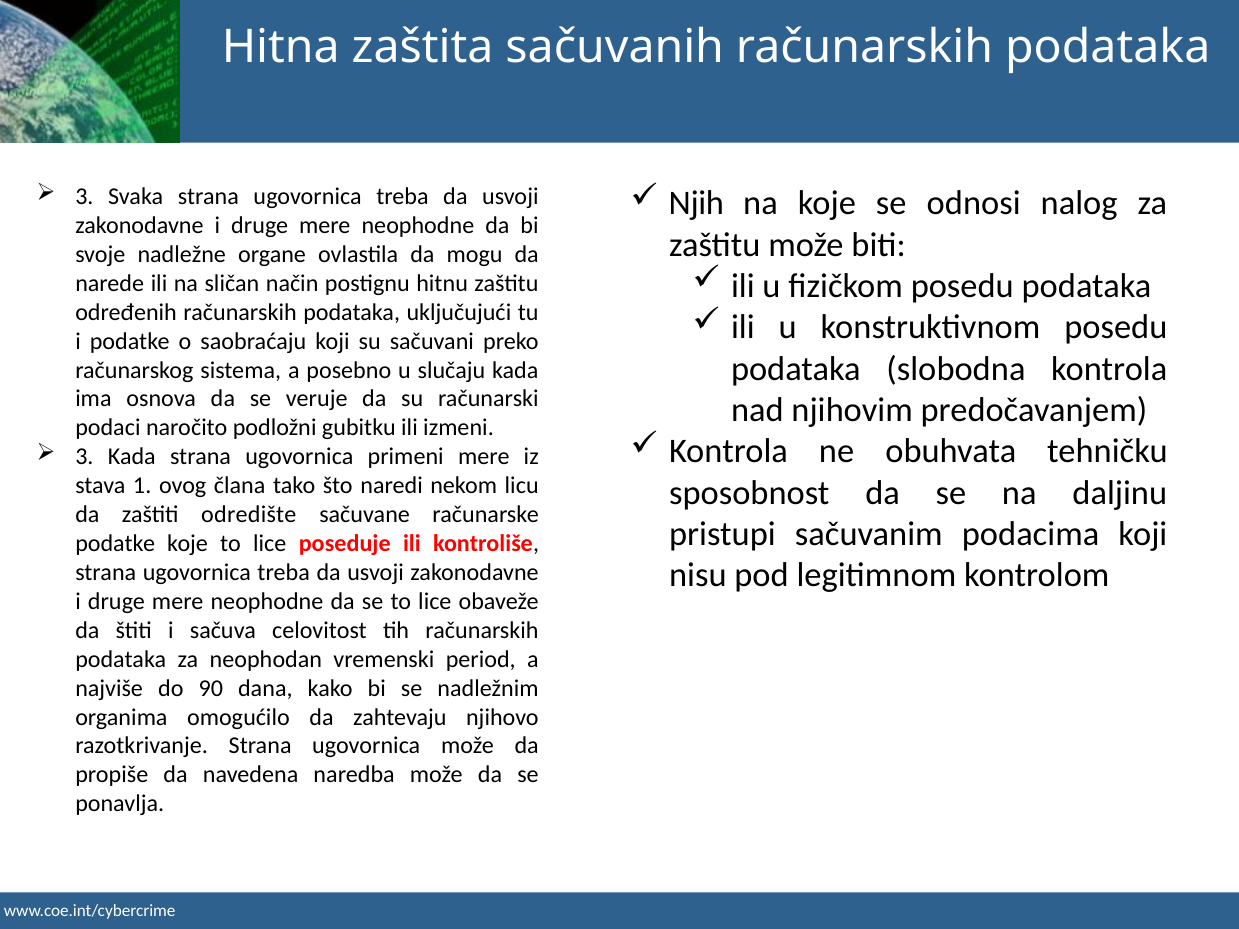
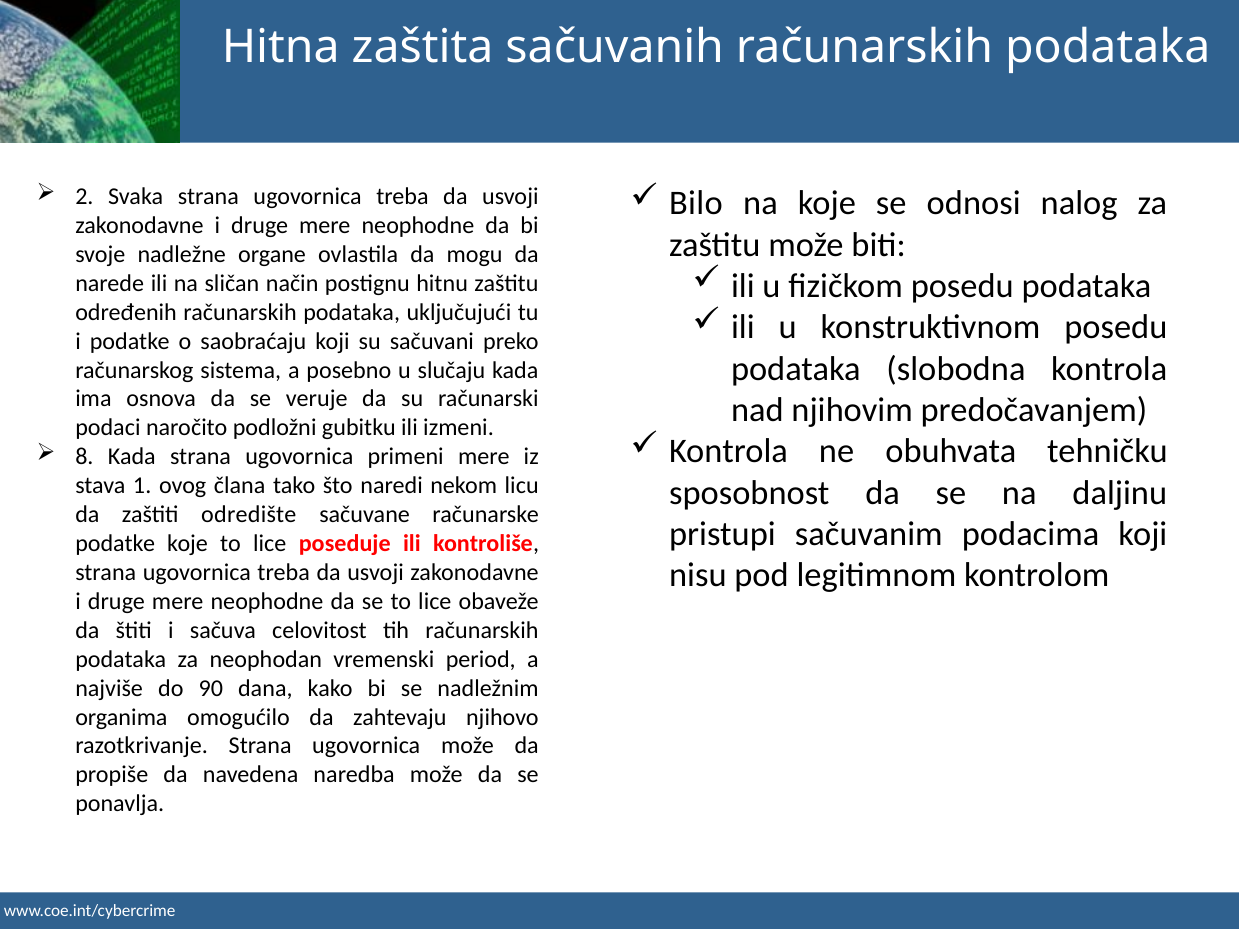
3: 3 -> 2 (84, 197)
Njih: Njih -> Bilo (696, 204)
3: 3 -> 8 (84, 457)
